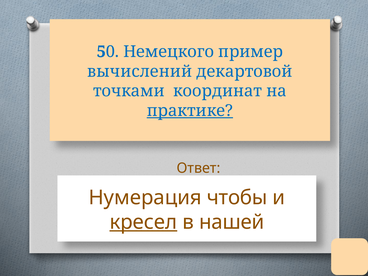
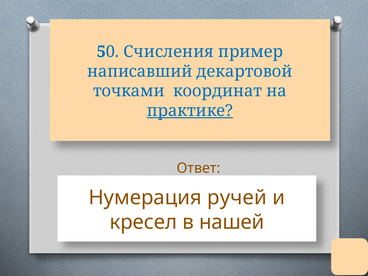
Немецкого: Немецкого -> Счисления (169, 52)
вычислений: вычислений -> написавший (140, 71)
чтобы: чтобы -> ручей (237, 198)
кресел underline: present -> none (143, 222)
